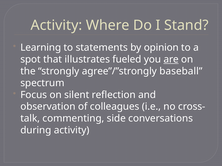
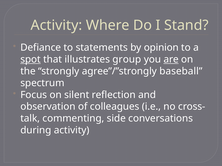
Learning: Learning -> Defiance (41, 48)
spot underline: none -> present (31, 60)
fueled: fueled -> group (127, 60)
